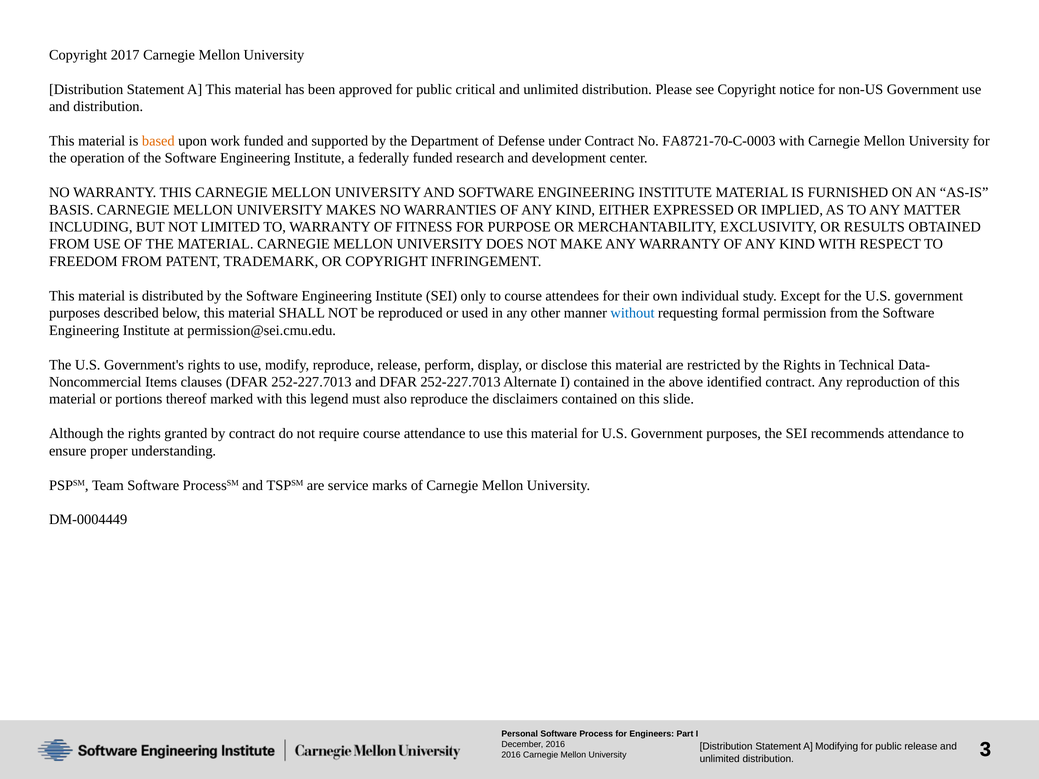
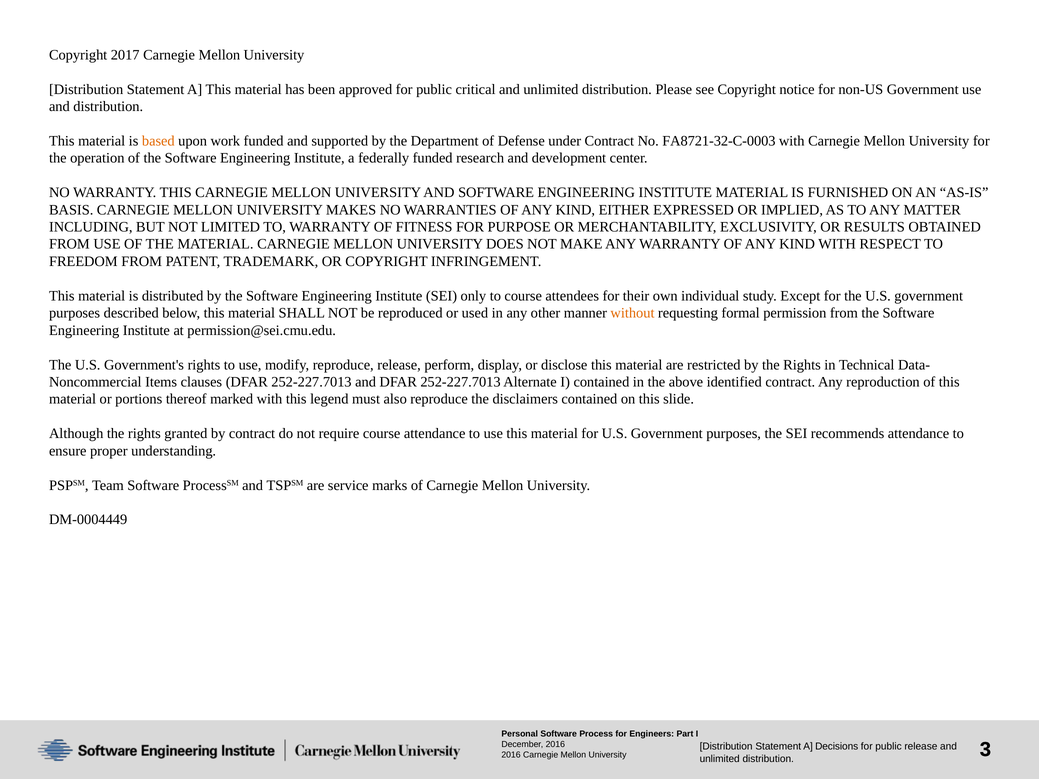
FA8721-70-C-0003: FA8721-70-C-0003 -> FA8721-32-C-0003 (719, 141)
without colour: blue -> orange (633, 313)
Modifying: Modifying -> Decisions (837, 747)
